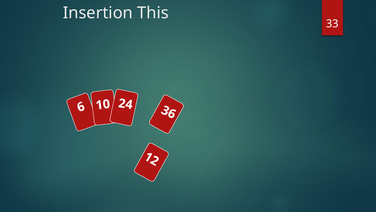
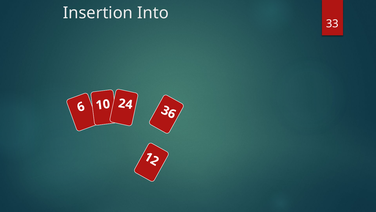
This: This -> Into (153, 13)
